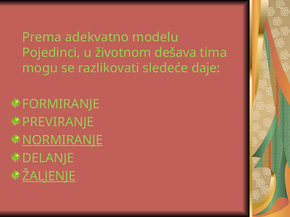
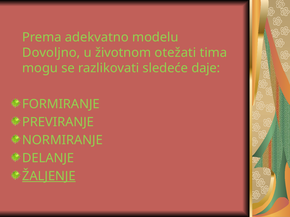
Pojedinci: Pojedinci -> Dovoljno (51, 53)
dešava: dešava -> otežati (175, 53)
NORMIRANJE underline: present -> none (62, 140)
